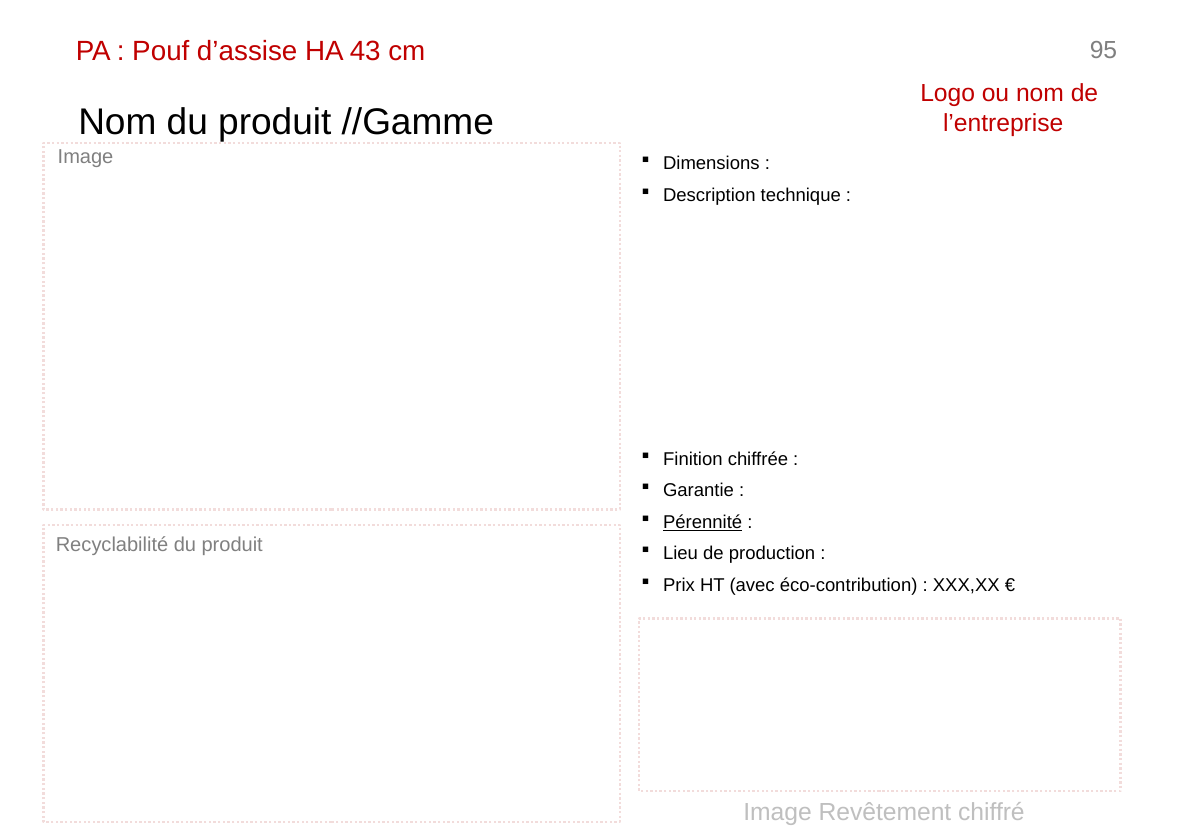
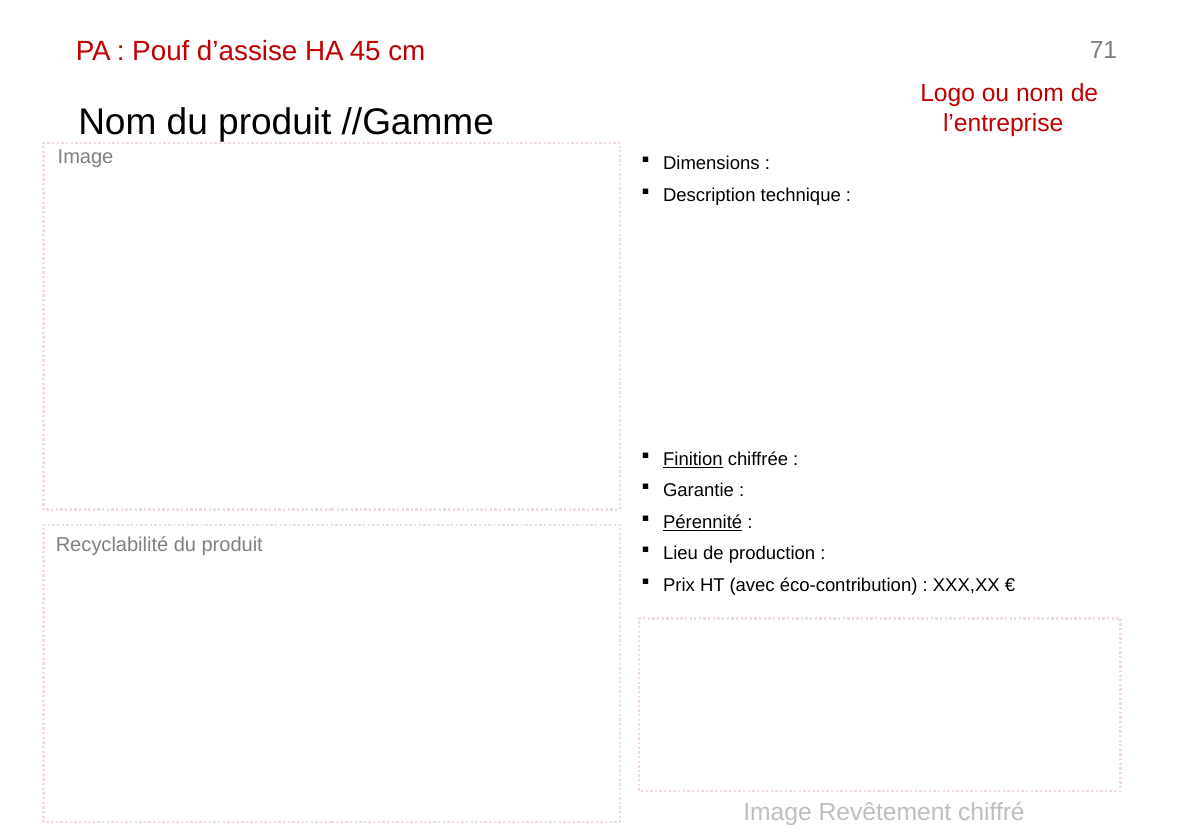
43: 43 -> 45 (365, 51)
95: 95 -> 71 (1104, 51)
Finition underline: none -> present (693, 459)
